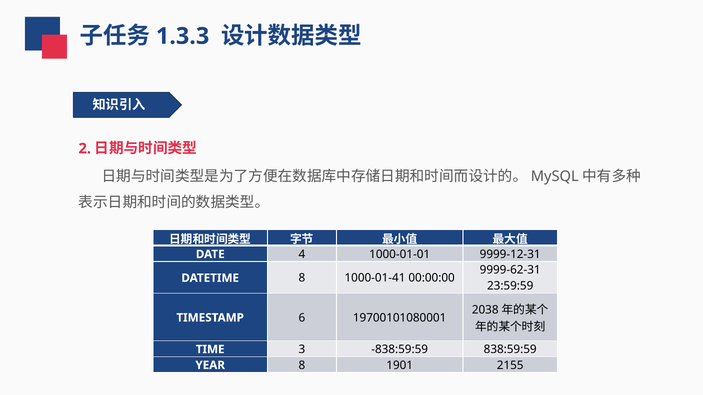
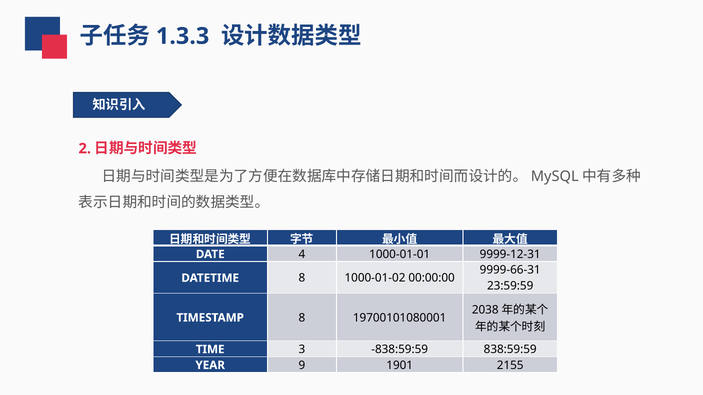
9999-62-31: 9999-62-31 -> 9999-66-31 (510, 270)
1000-01-41: 1000-01-41 -> 1000-01-02 (375, 278)
TIMESTAMP 6: 6 -> 8 (302, 318)
YEAR 8: 8 -> 9 (302, 366)
